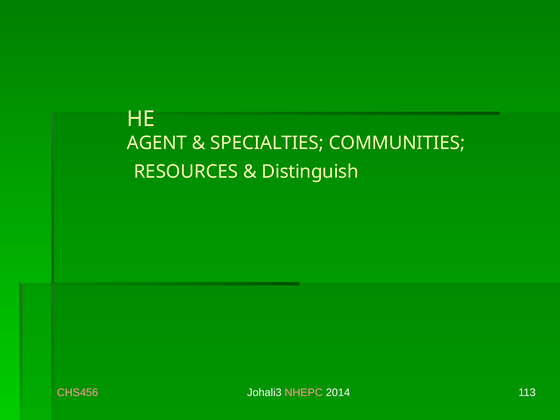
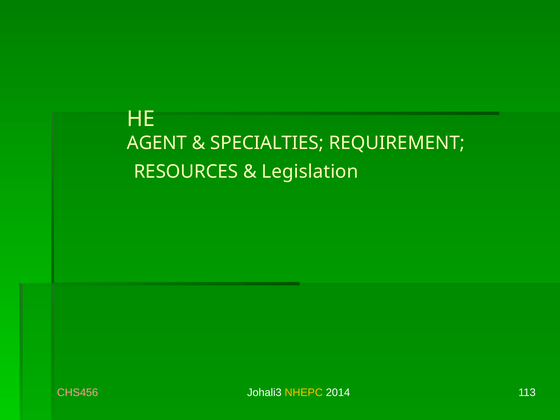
COMMUNITIES: COMMUNITIES -> REQUIREMENT (397, 143)
Distinguish: Distinguish -> Legislation (310, 172)
NHEPC colour: pink -> yellow (304, 393)
